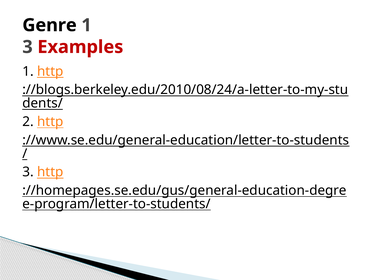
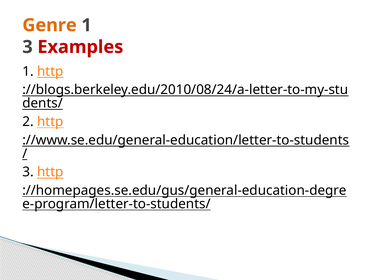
Genre colour: black -> orange (50, 25)
